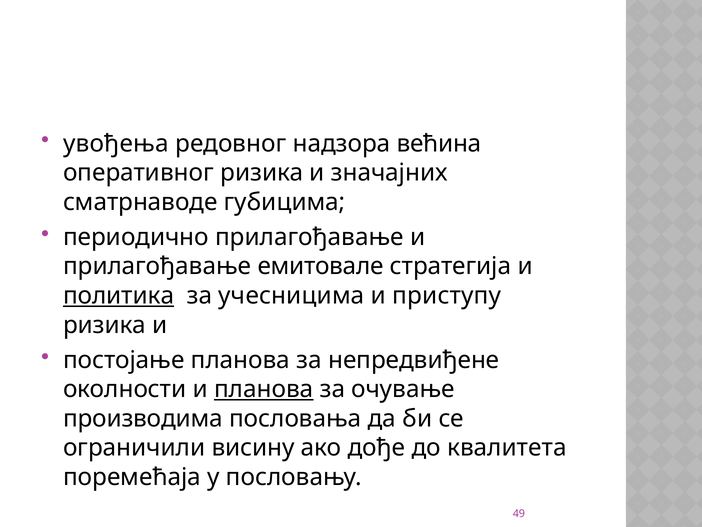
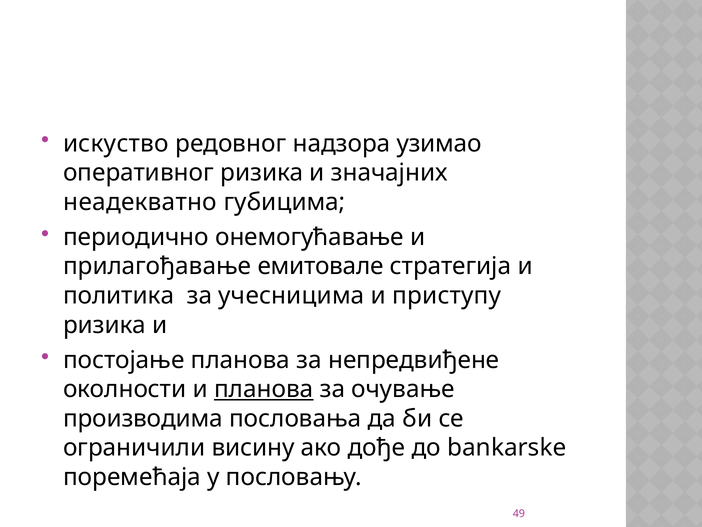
увођења: увођења -> искуство (116, 143)
већина: већина -> узимао (439, 143)
сматрнаводе: сматрнаводе -> неадекватно (140, 202)
периодично прилагођавање: прилагођавање -> онемогућавање (310, 237)
политика underline: present -> none (119, 295)
квалитета: квалитета -> bankarske (507, 447)
